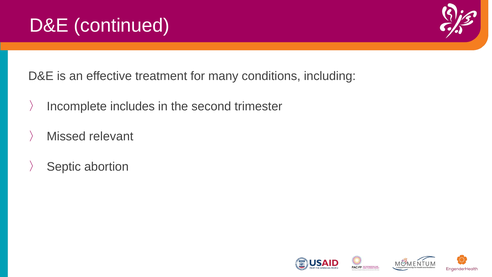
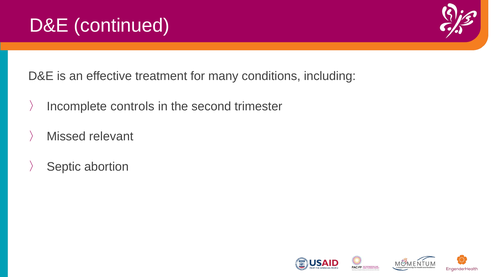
includes: includes -> controls (132, 106)
